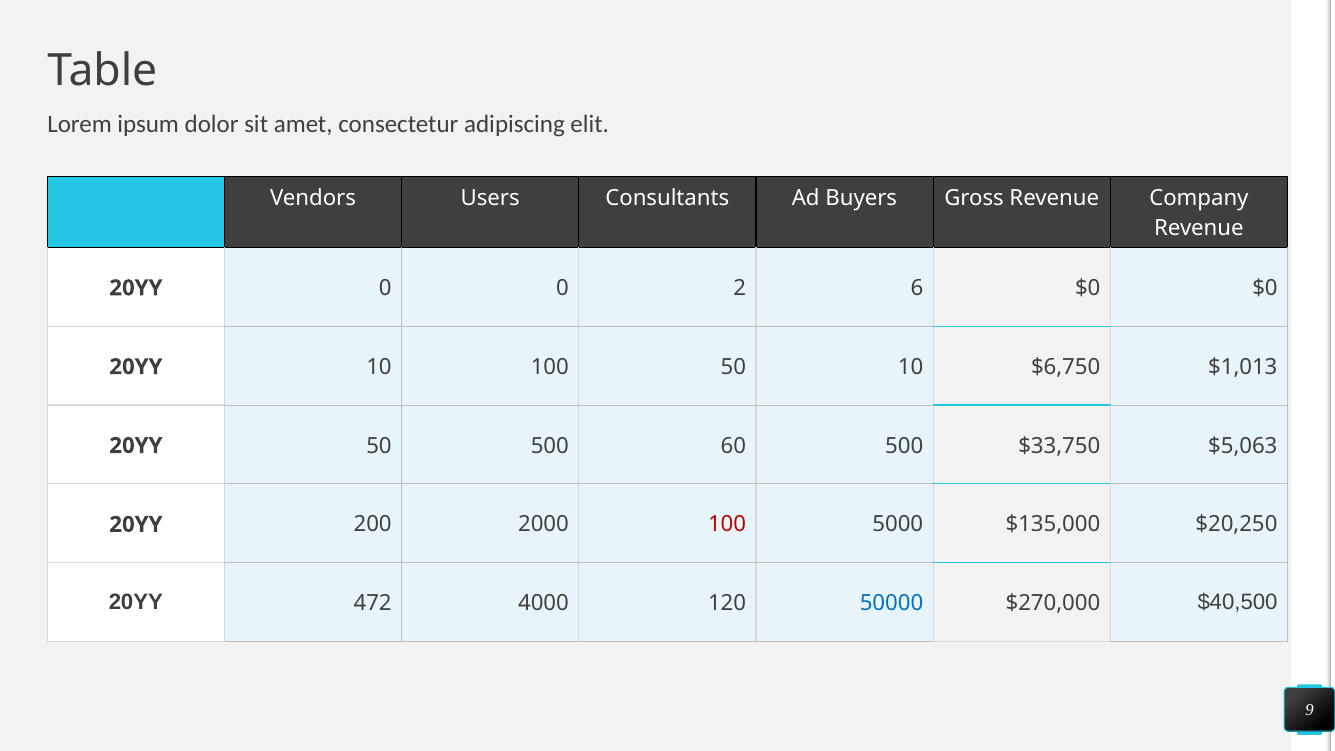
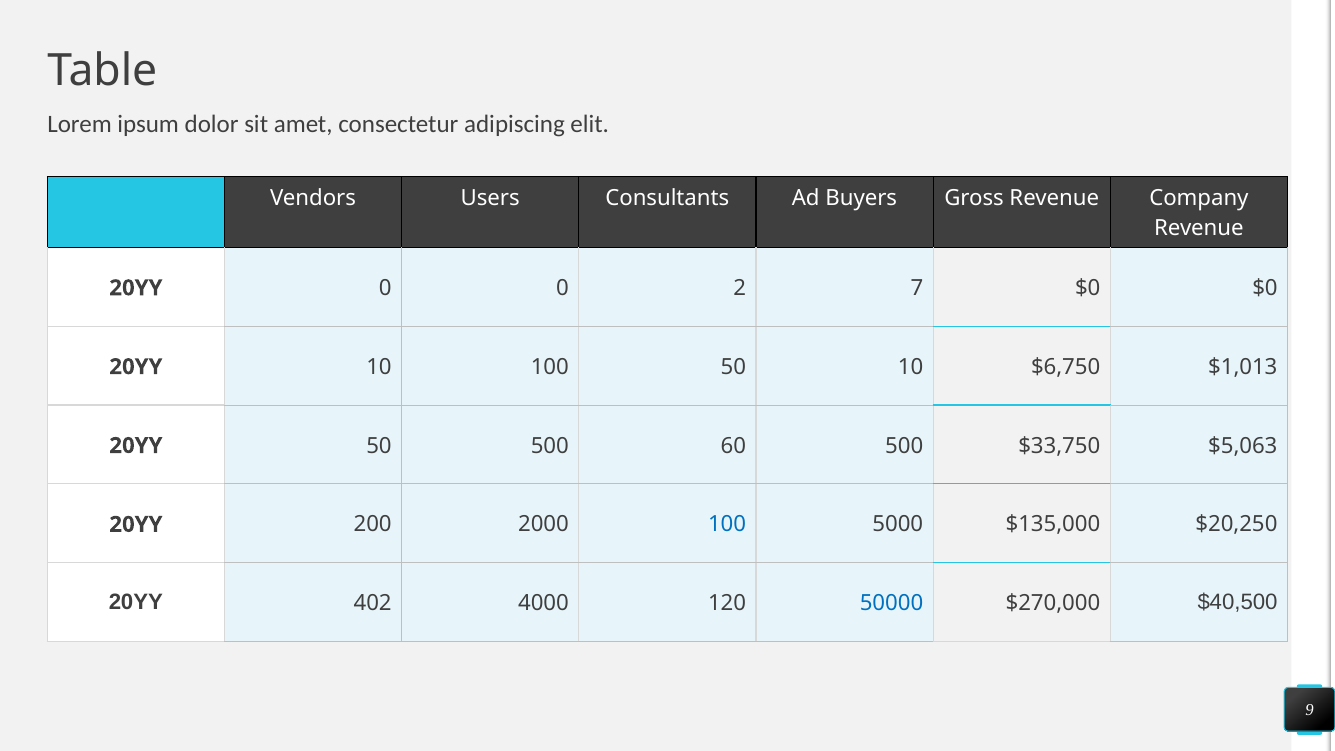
6: 6 -> 7 (917, 288)
100 colour: red -> blue (727, 524)
472: 472 -> 402 (373, 603)
